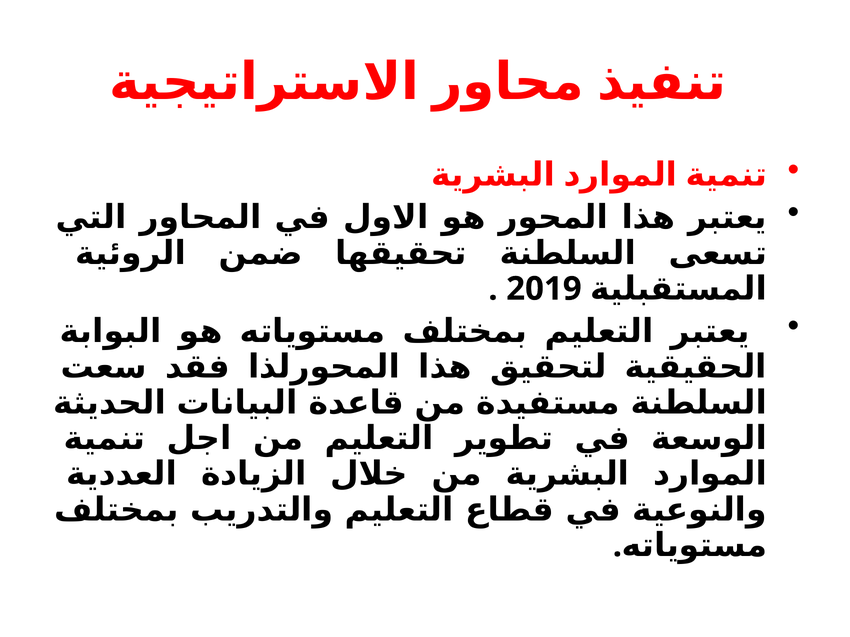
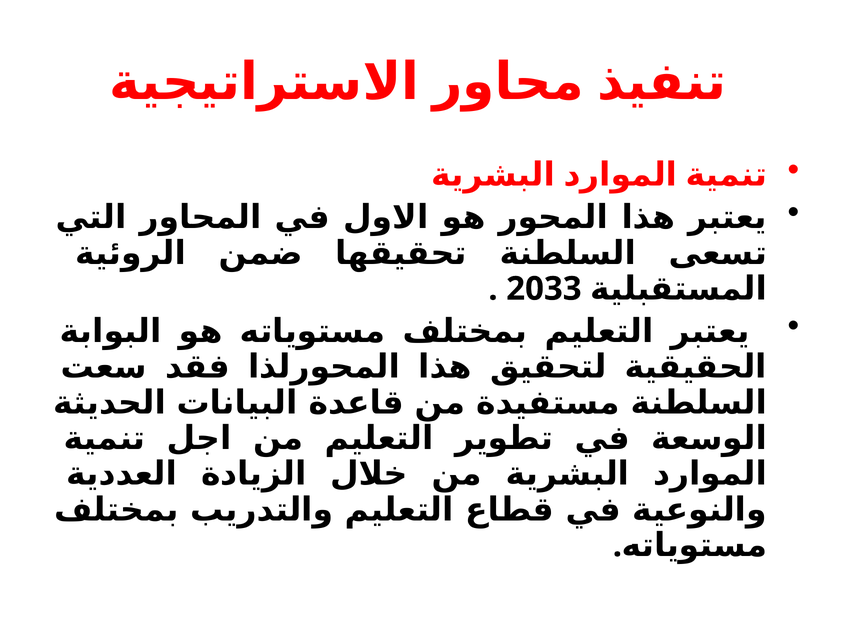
2019: 2019 -> 2033 (544, 289)
